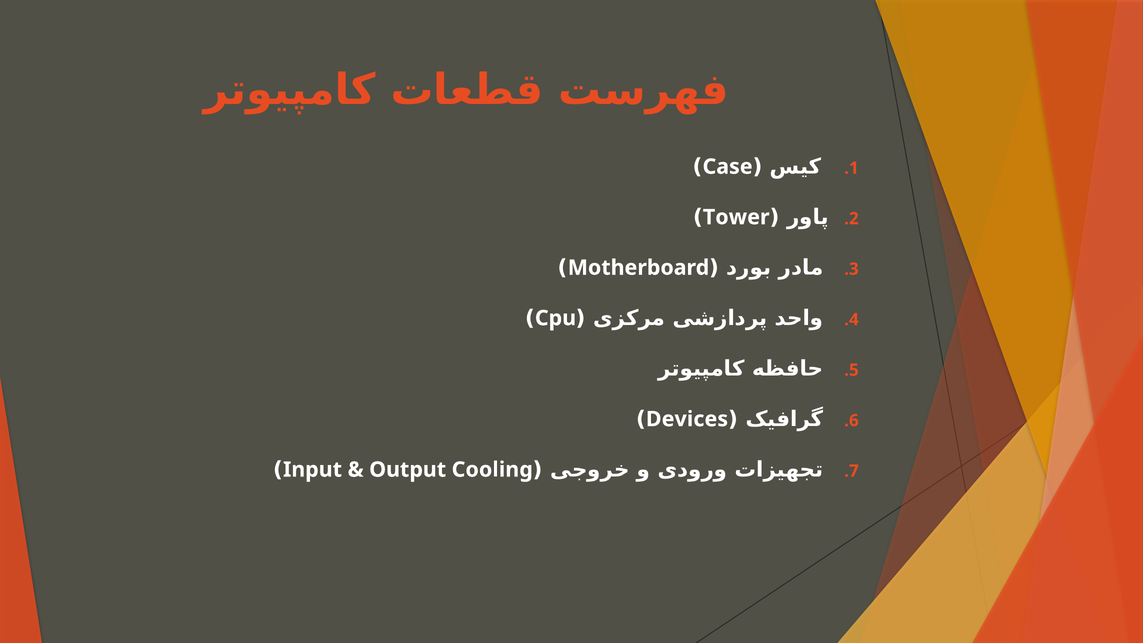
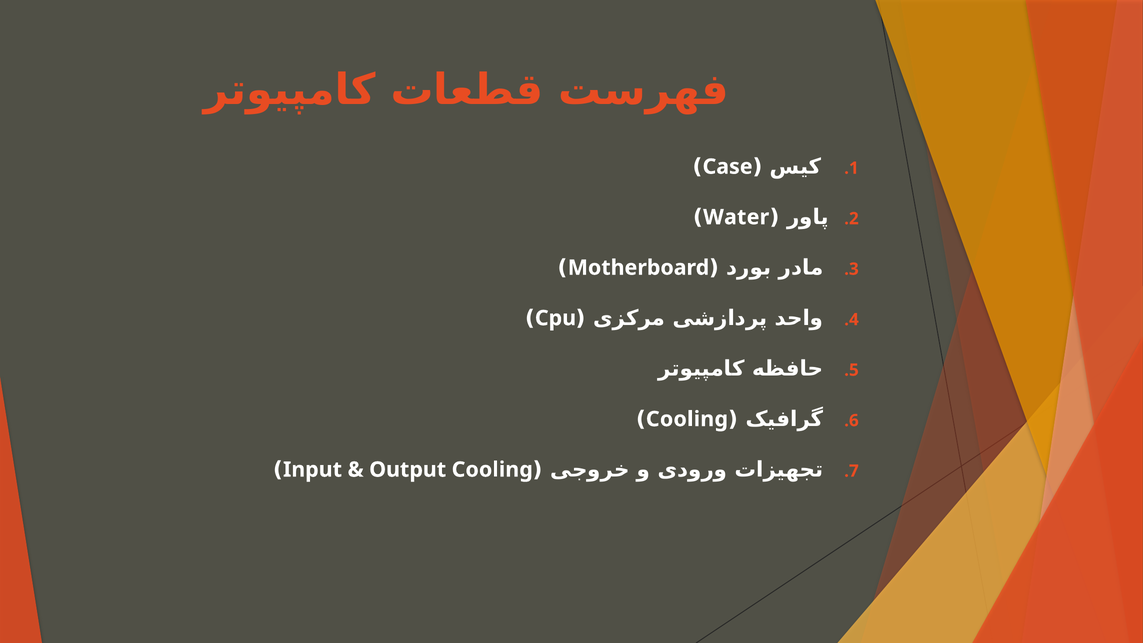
Tower: Tower -> Water (736, 217)
Devices: Devices -> Cooling (687, 419)
